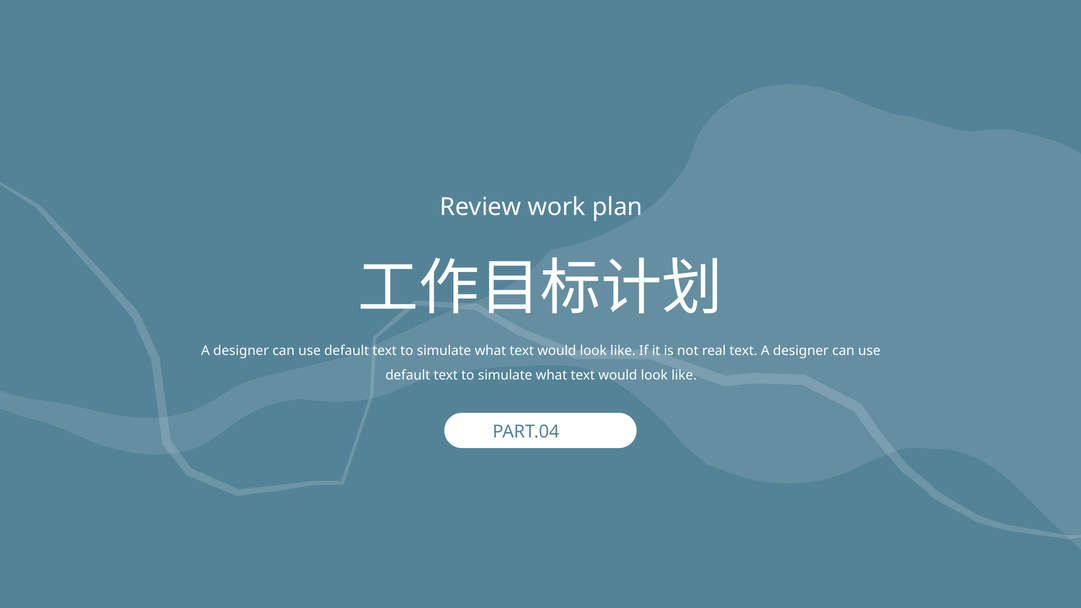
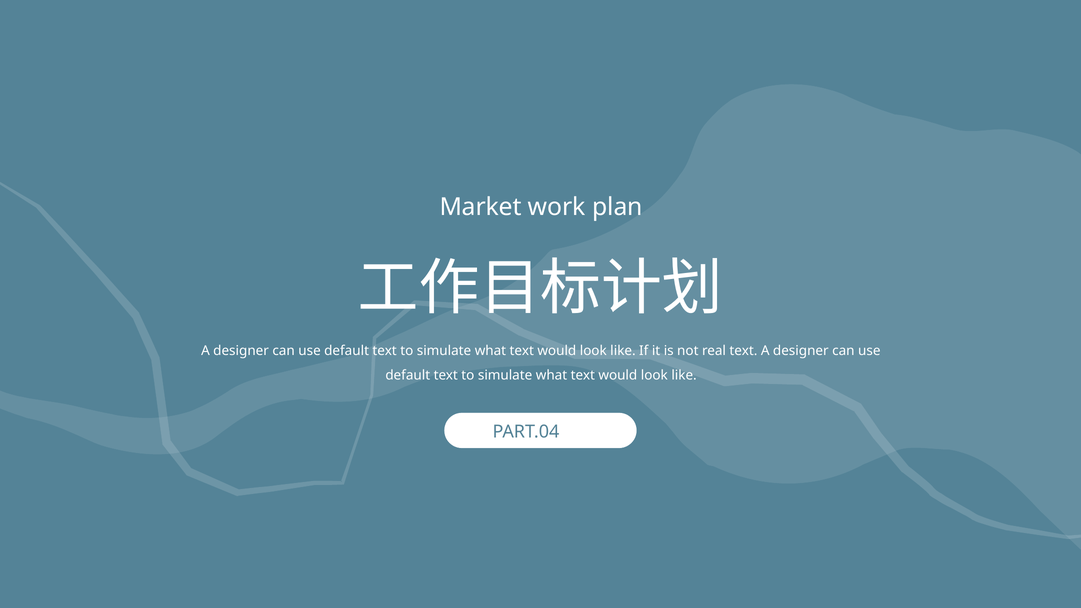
Review: Review -> Market (481, 207)
